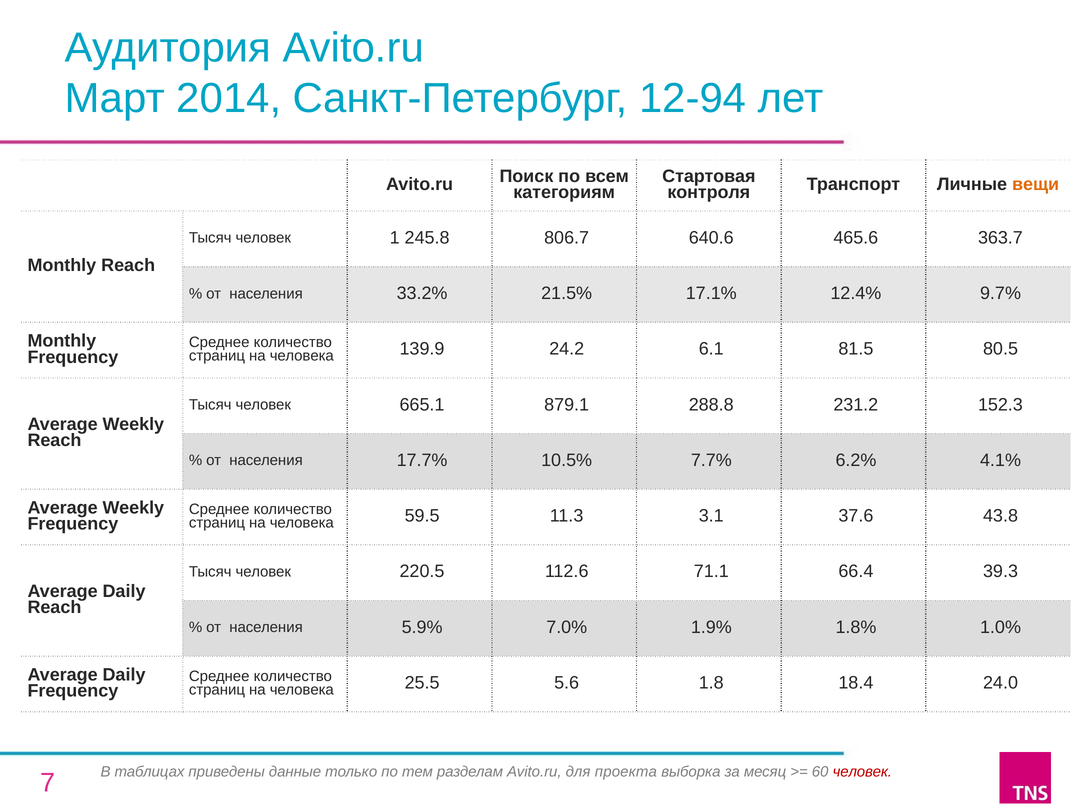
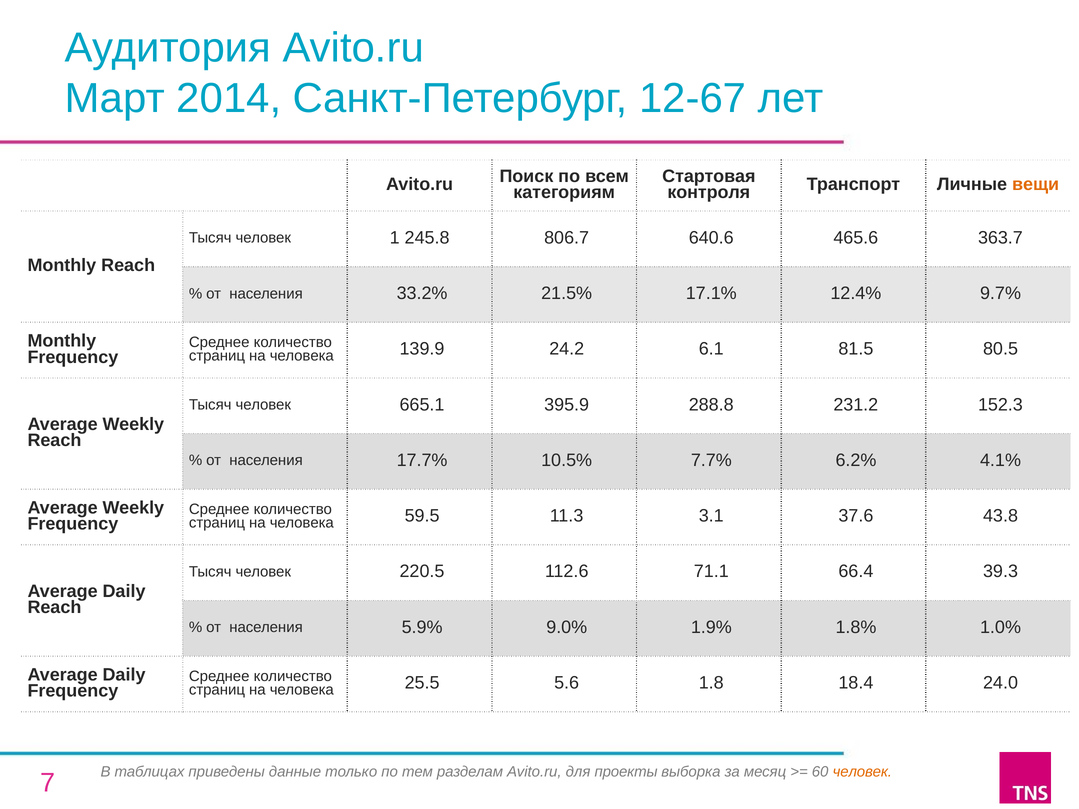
12-94: 12-94 -> 12-67 (693, 98)
879.1: 879.1 -> 395.9 (567, 405)
7.0%: 7.0% -> 9.0% (567, 627)
проекта: проекта -> проекты (626, 772)
человек colour: red -> orange (862, 772)
